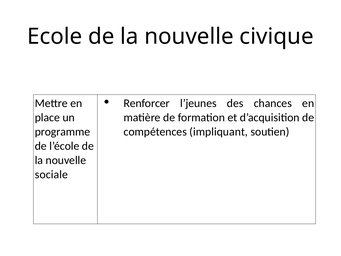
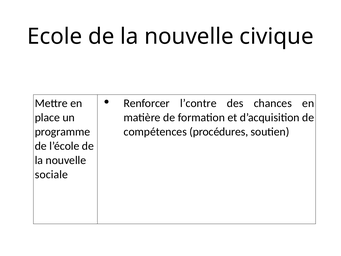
l’jeunes: l’jeunes -> l’contre (198, 103)
impliquant: impliquant -> procédures (219, 132)
